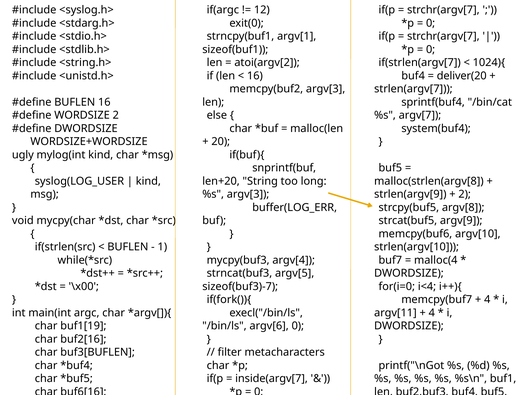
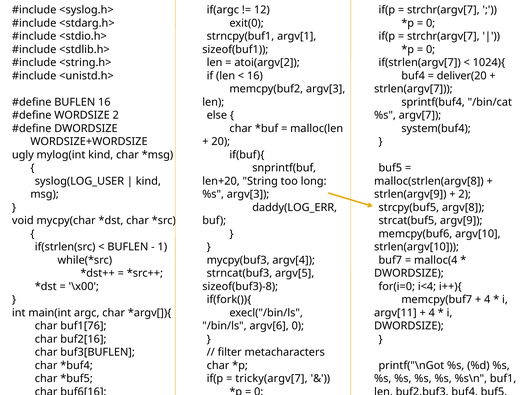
buffer(LOG_ERR: buffer(LOG_ERR -> daddy(LOG_ERR (295, 207)
sizeof(buf3)-7: sizeof(buf3)-7 -> sizeof(buf3)-8 (240, 286)
buf1[19: buf1[19 -> buf1[76 (83, 326)
inside(argv[7: inside(argv[7 -> tricky(argv[7 (271, 378)
